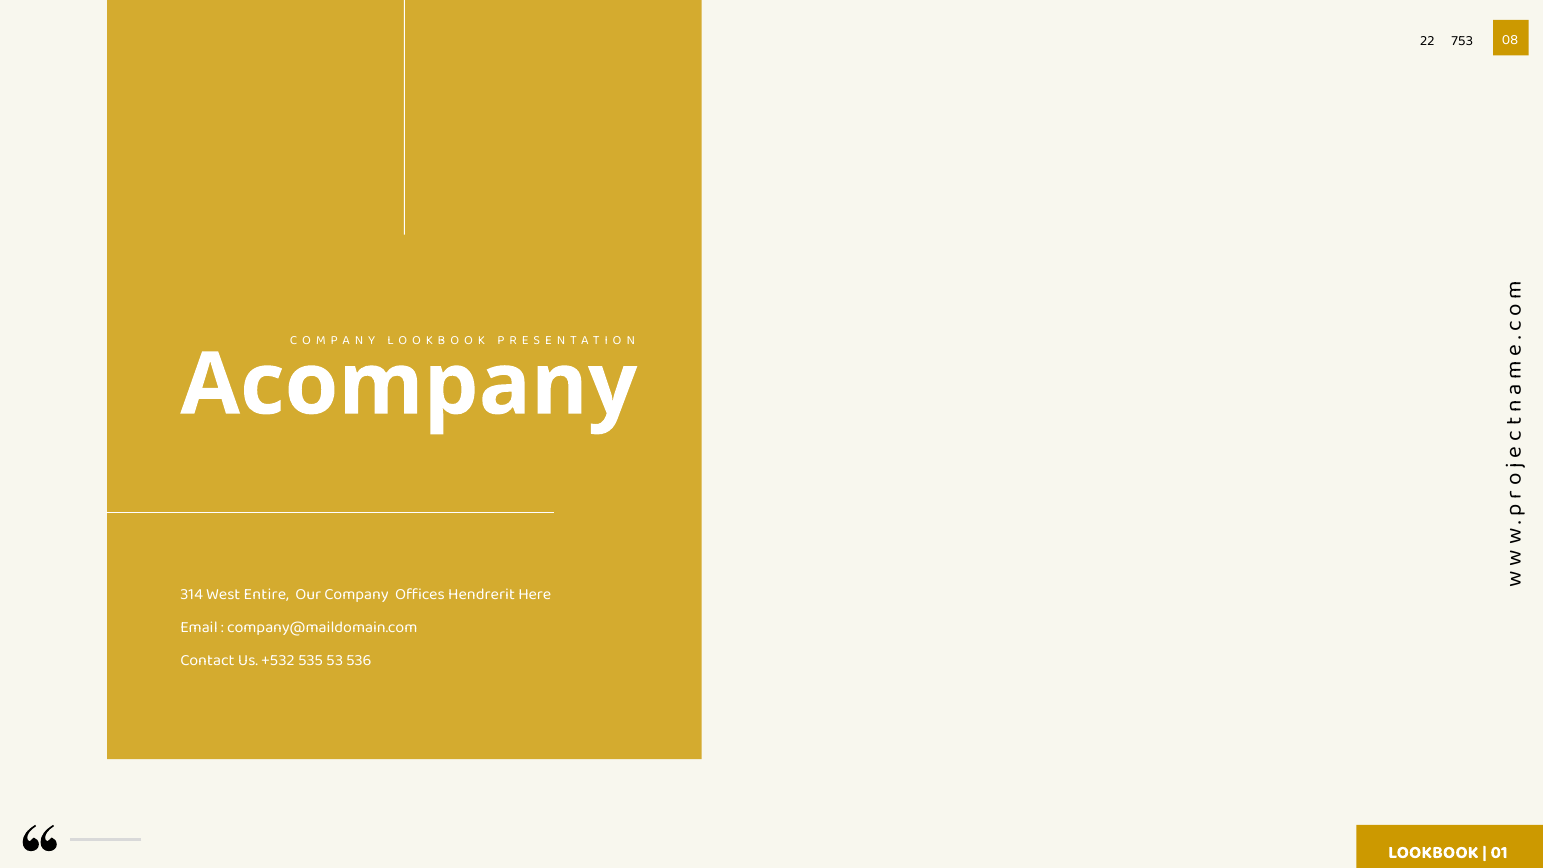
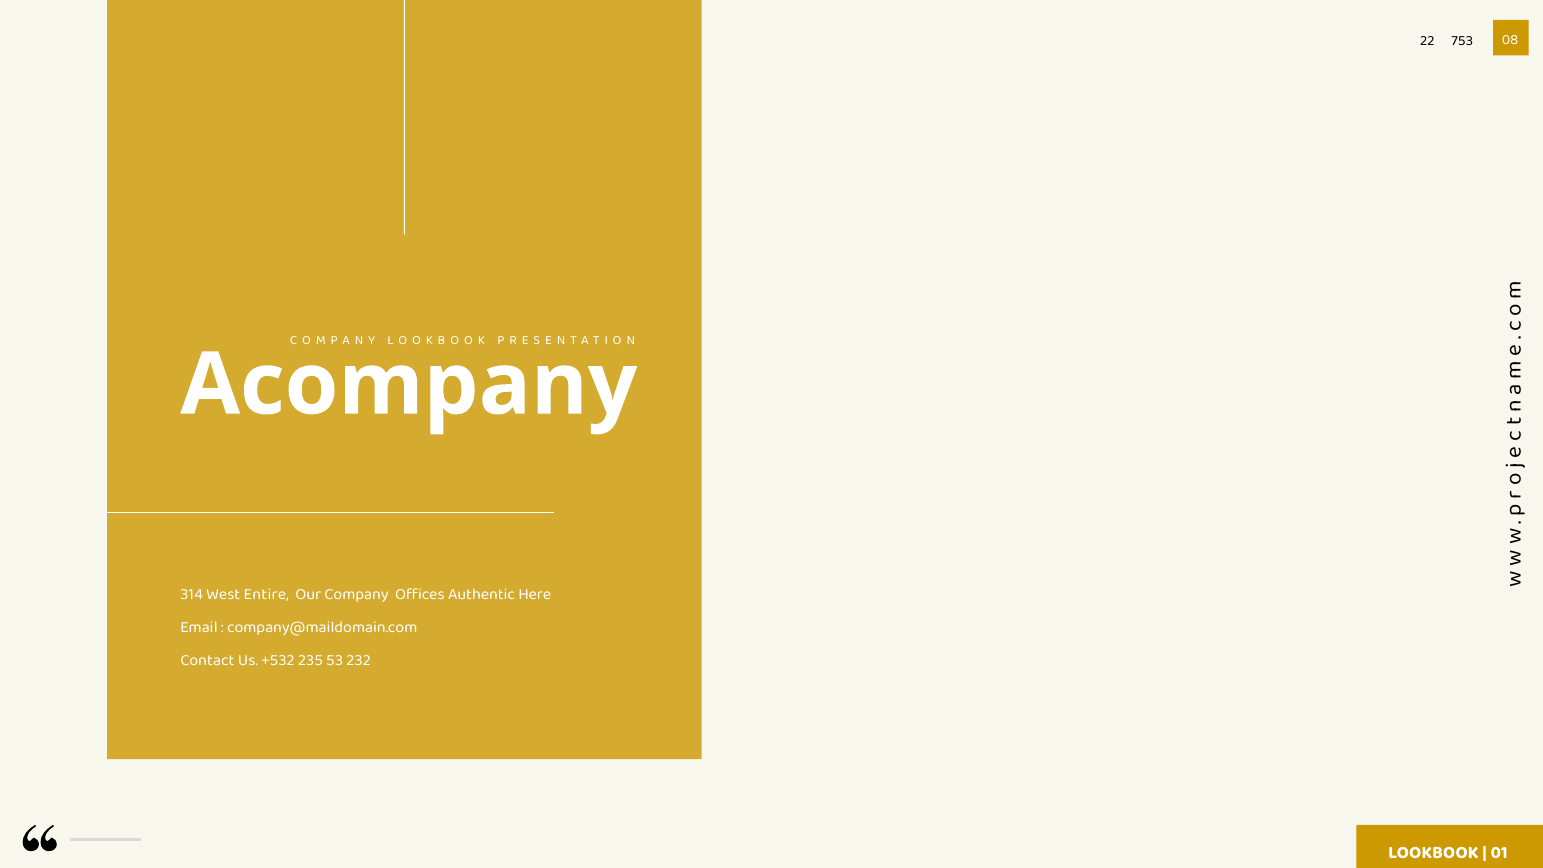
Hendrerit: Hendrerit -> Authentic (482, 594)
535: 535 -> 235 (310, 660)
536: 536 -> 232 (359, 660)
